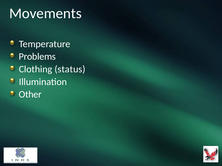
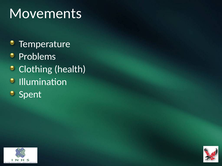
status: status -> health (70, 69)
Other: Other -> Spent (30, 95)
